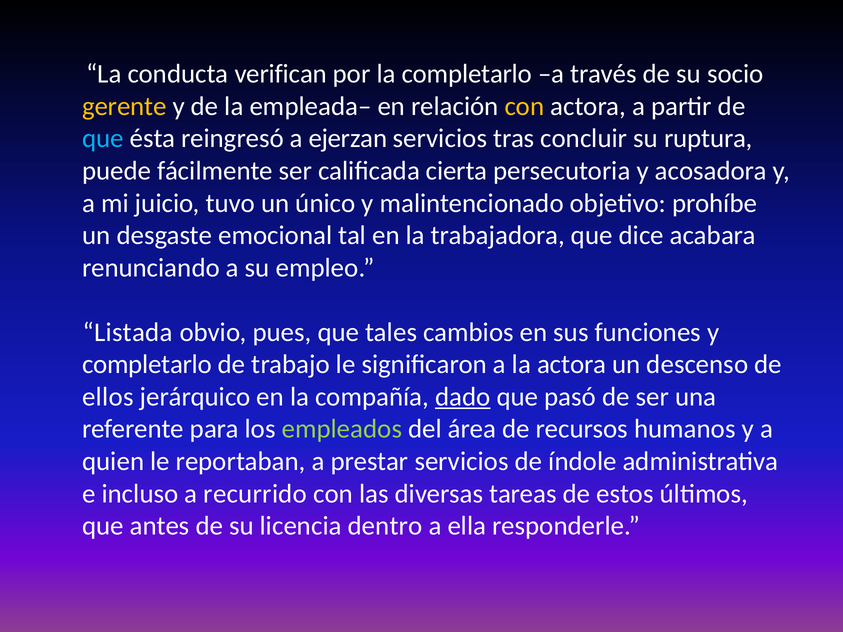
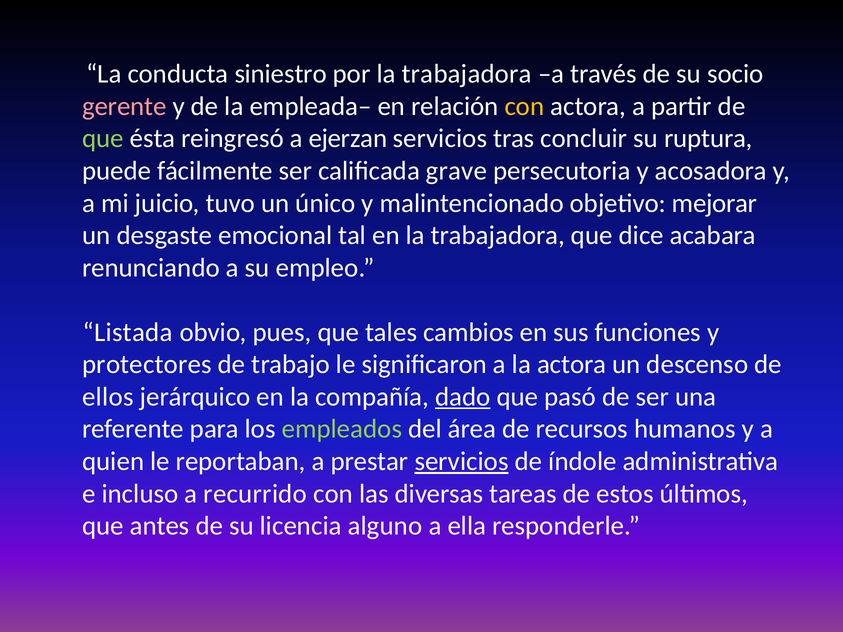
verifican: verifican -> siniestro (281, 74)
por la completarlo: completarlo -> trabajadora (467, 74)
gerente colour: yellow -> pink (124, 106)
que colour: light blue -> light green (103, 139)
cierta: cierta -> grave (456, 171)
prohíbe: prohíbe -> mejorar (715, 203)
completarlo: completarlo -> protectores (147, 365)
servicios underline: none -> present (462, 462)
dentro: dentro -> alguno (385, 526)
